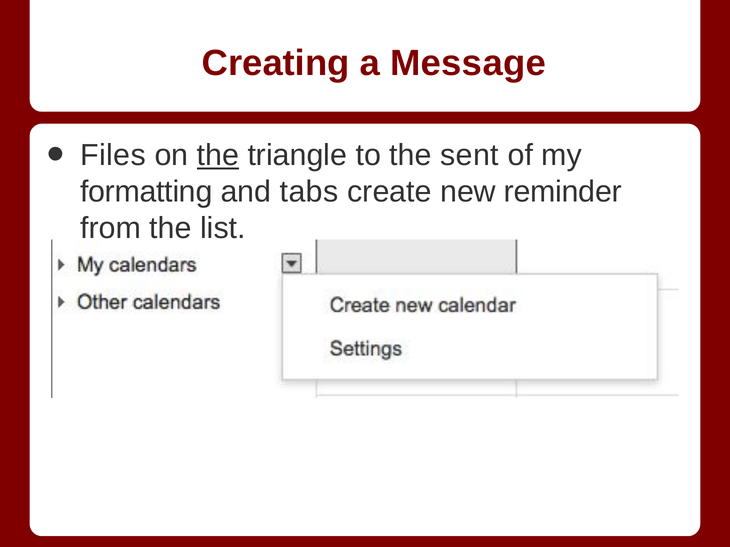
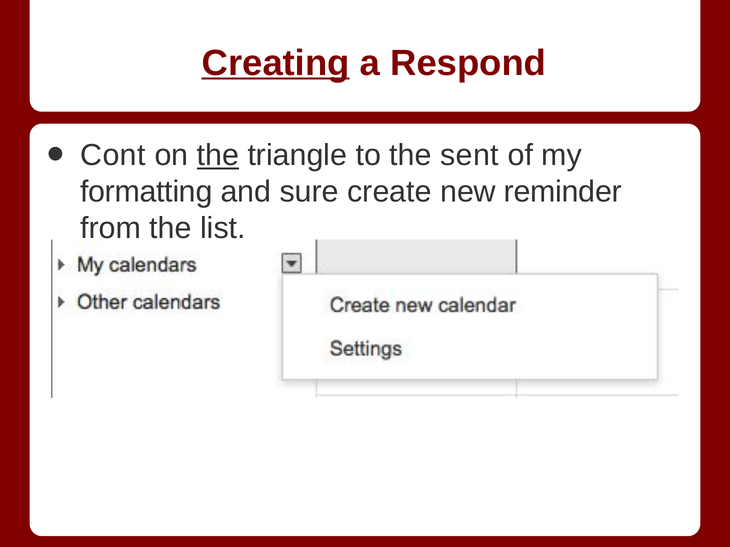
Creating underline: none -> present (276, 63)
Message: Message -> Respond (468, 63)
Files: Files -> Cont (113, 155)
tabs: tabs -> sure (309, 192)
